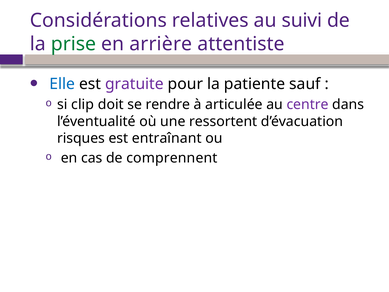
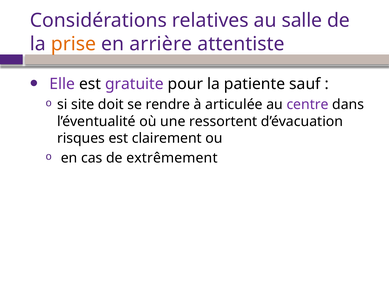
suivi: suivi -> salle (302, 20)
prise colour: green -> orange (74, 44)
Elle colour: blue -> purple (62, 84)
clip: clip -> site (83, 104)
entraînant: entraînant -> clairement (167, 138)
comprennent: comprennent -> extrêmement (172, 158)
